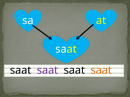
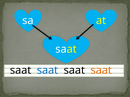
saat colour: purple -> blue (47, 71)
